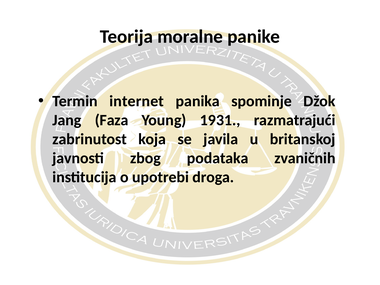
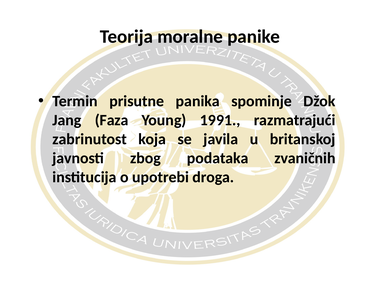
internet: internet -> prisutne (137, 101)
1931: 1931 -> 1991 (220, 120)
